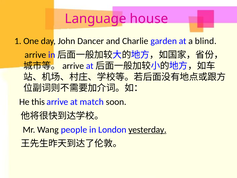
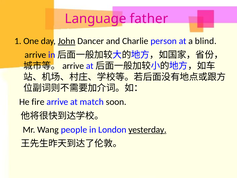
house: house -> father (149, 19)
John underline: none -> present (67, 41)
garden: garden -> person (164, 41)
this: this -> fire (38, 102)
